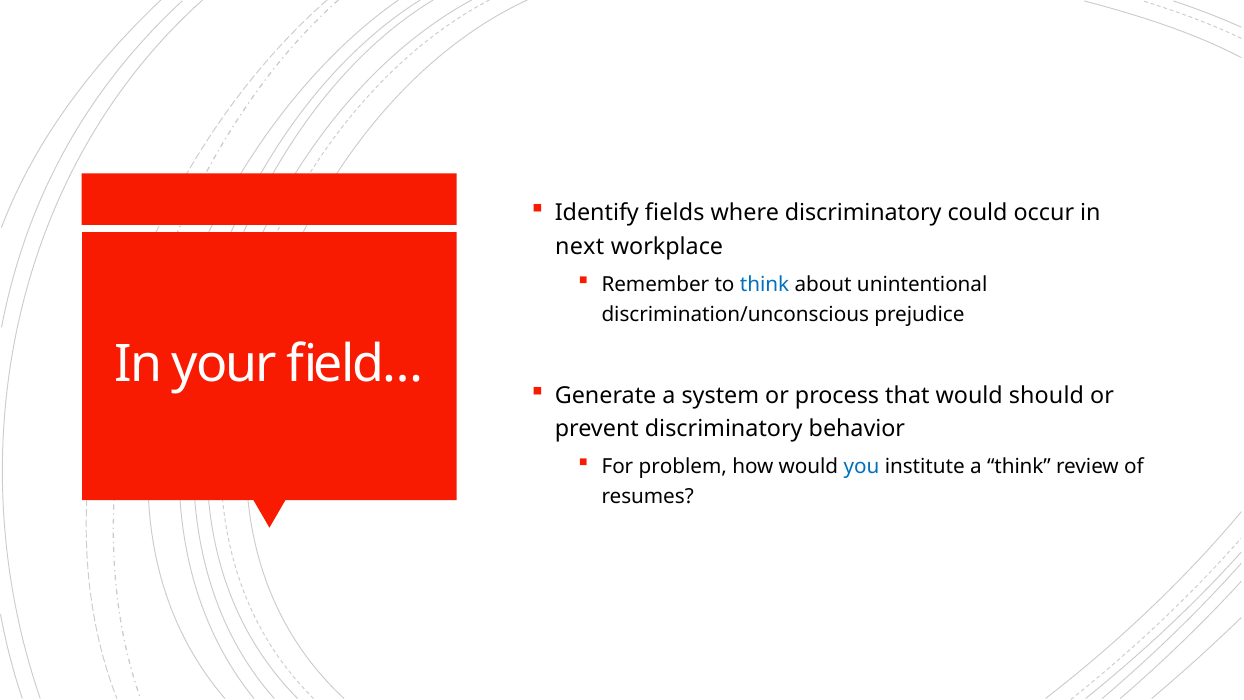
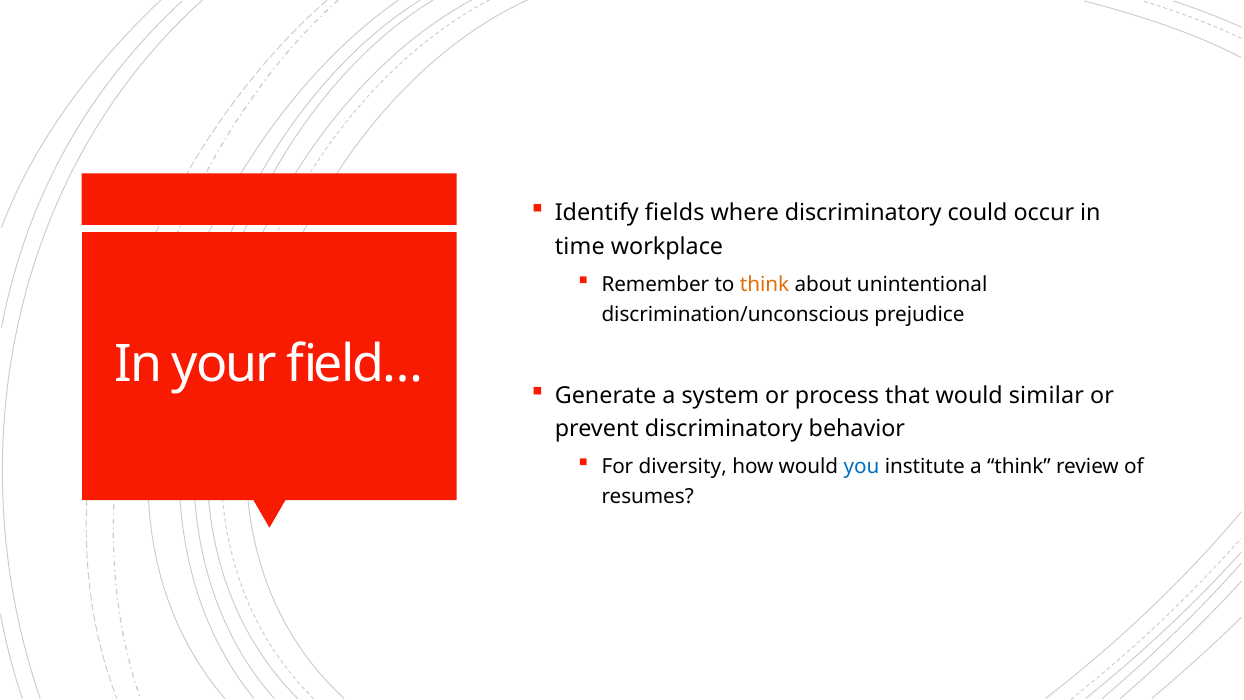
next: next -> time (580, 247)
think colour: blue -> orange (765, 284)
should: should -> similar (1046, 396)
problem: problem -> diversity (683, 467)
